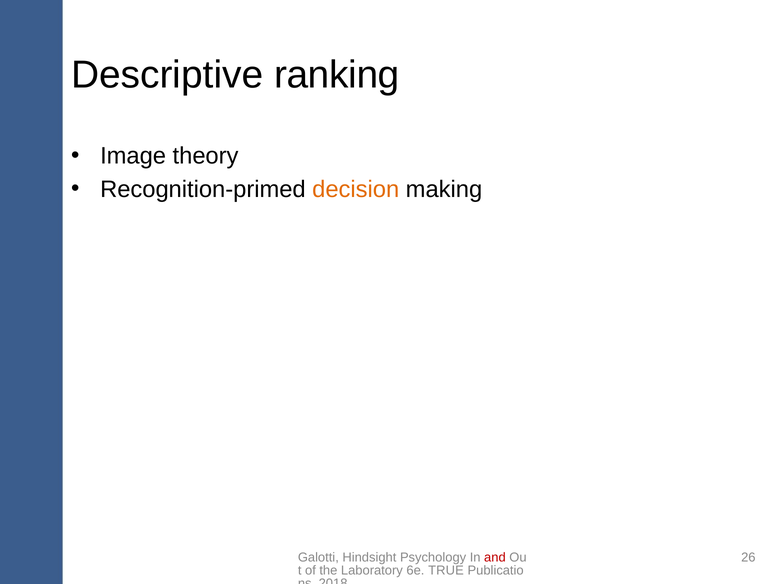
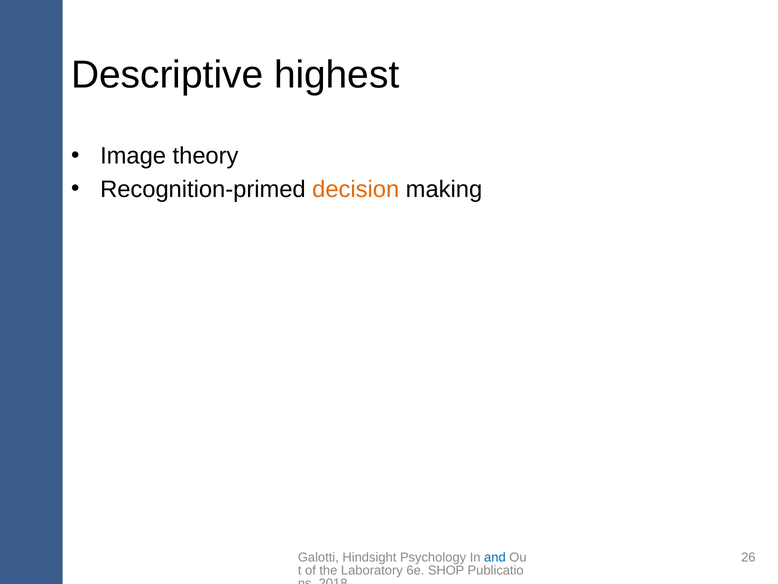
ranking: ranking -> highest (337, 75)
and colour: red -> blue (495, 557)
TRUE: TRUE -> SHOP (446, 570)
